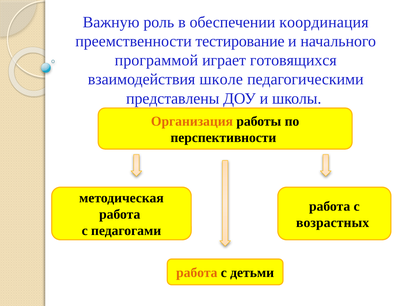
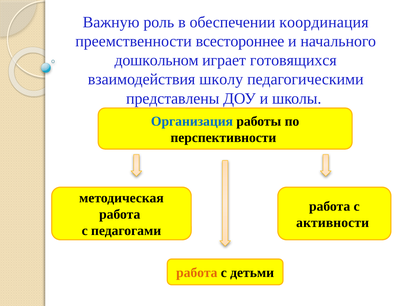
тестирование: тестирование -> всестороннее (240, 41)
программой: программой -> дошкольном (157, 60)
школе: школе -> школу (221, 79)
Организация colour: orange -> blue (192, 121)
возрастных: возрастных -> активности (333, 223)
